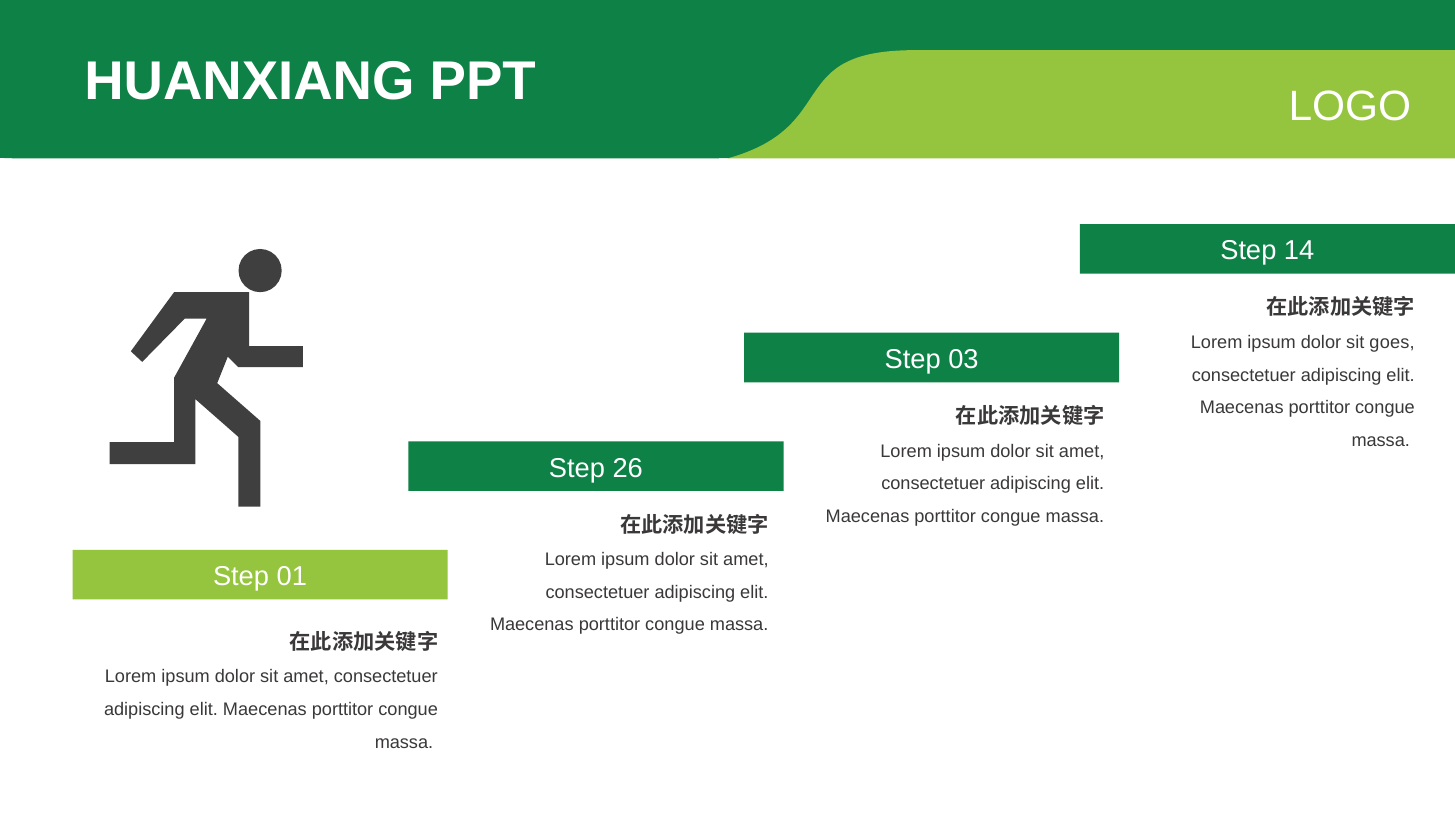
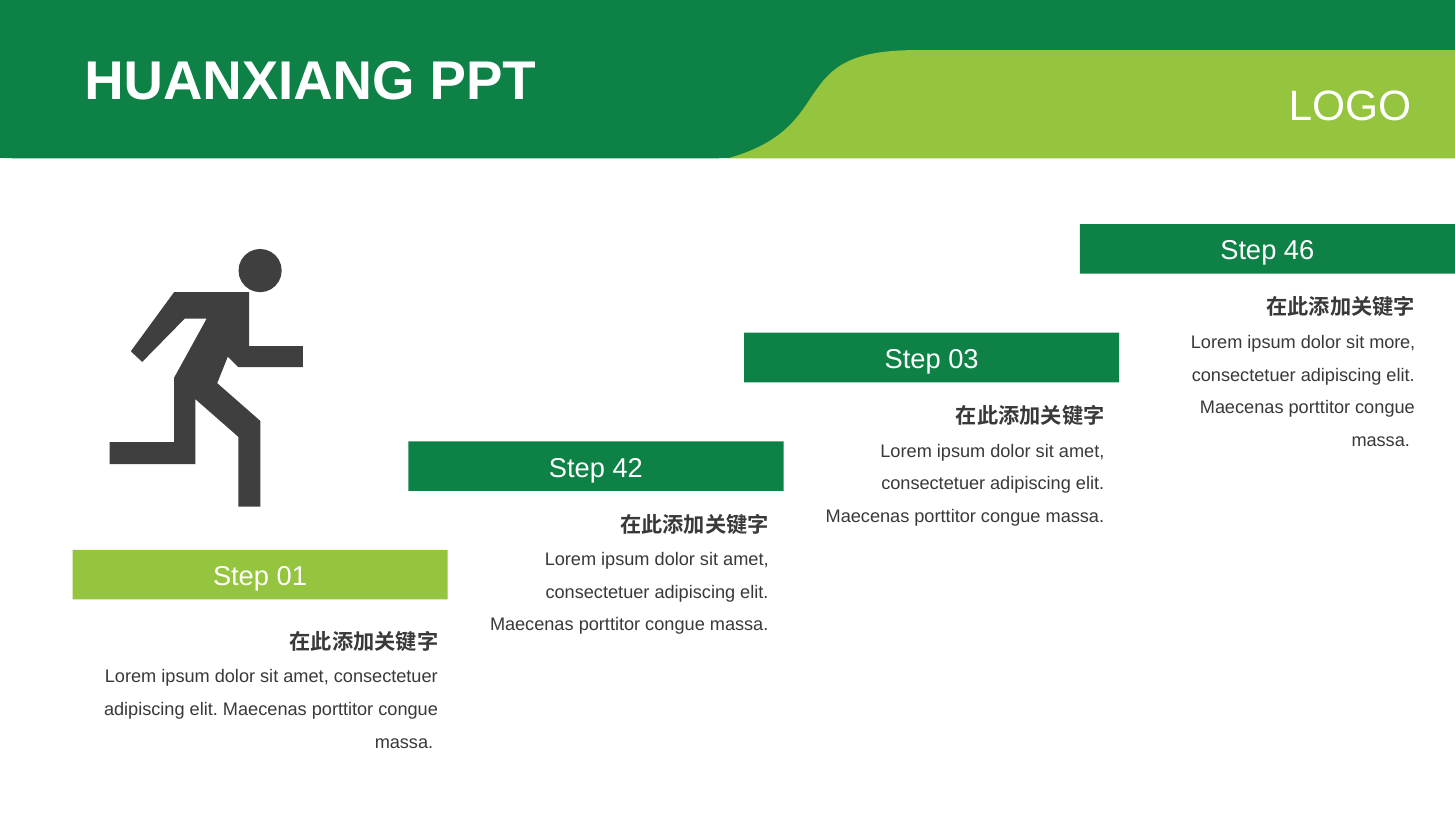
14: 14 -> 46 (1299, 251)
goes: goes -> more (1392, 342)
26: 26 -> 42 (628, 468)
